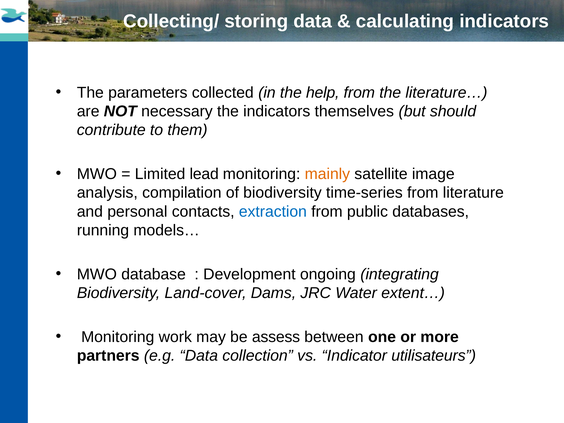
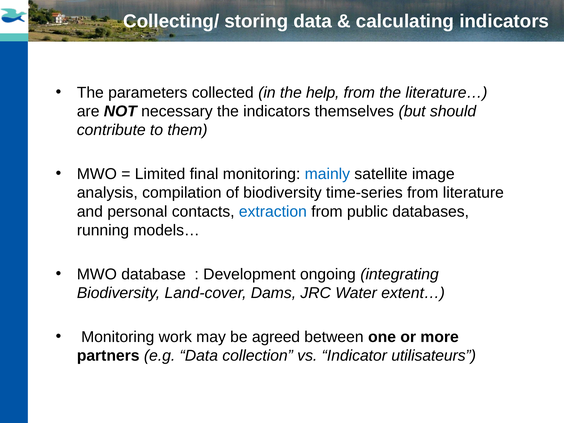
lead: lead -> final (204, 174)
mainly colour: orange -> blue (327, 174)
assess: assess -> agreed (276, 337)
